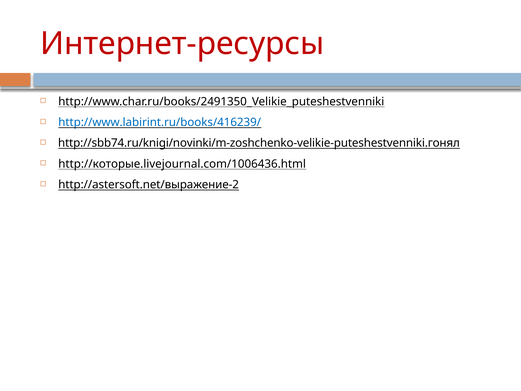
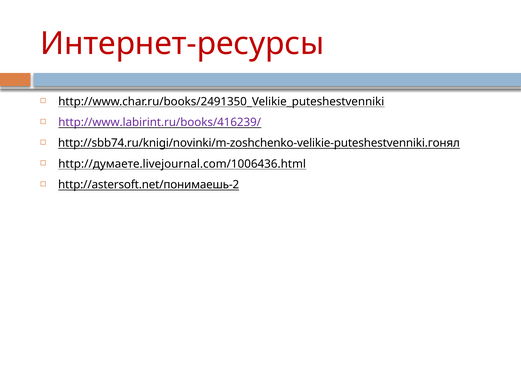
http://www.labirint.ru/books/416239/ colour: blue -> purple (160, 122)
http://которые.livejournal.com/1006436.html: http://которые.livejournal.com/1006436.html -> http://думаете.livejournal.com/1006436.html (182, 164)
http://astersoft.net/выражение-2: http://astersoft.net/выражение-2 -> http://astersoft.net/понимаешь-2 (149, 185)
